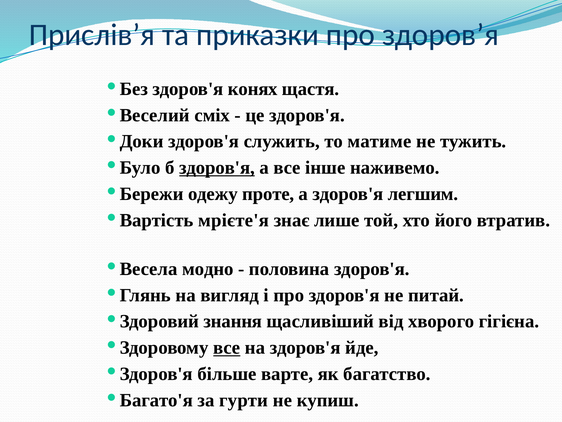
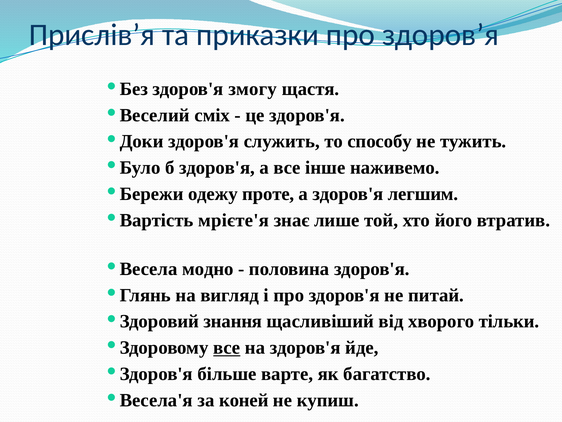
конях: конях -> змогу (253, 89)
матиме: матиме -> способу (380, 141)
здоров'я underline: present -> none (217, 168)
гігієна: гігієна -> тільки (509, 321)
Багато'я: Багато'я -> Весела'я (156, 400)
гурти: гурти -> коней (244, 400)
